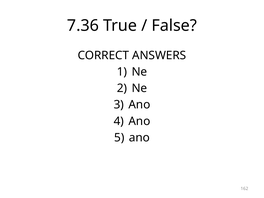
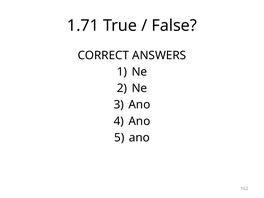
7.36: 7.36 -> 1.71 (83, 26)
